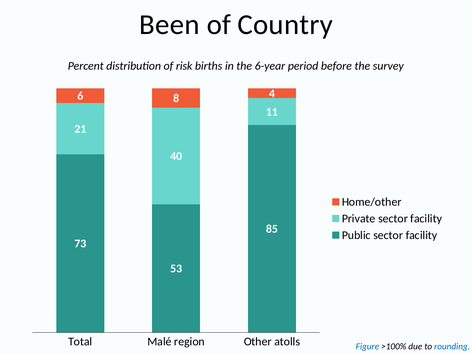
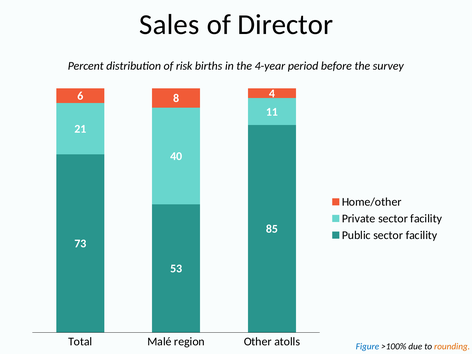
Been: Been -> Sales (169, 25)
Country: Country -> Director (285, 25)
6-year: 6-year -> 4-year (270, 66)
rounding colour: blue -> orange (452, 347)
